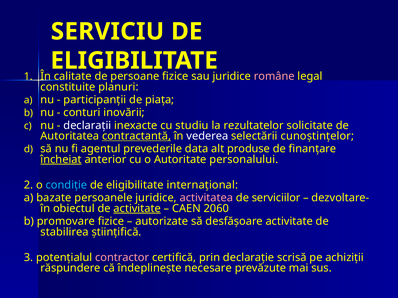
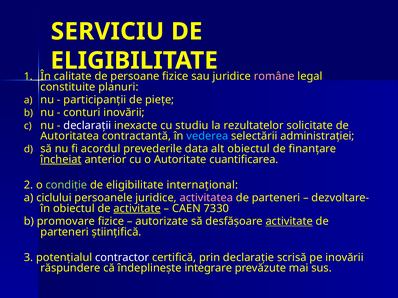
piaţa: piaţa -> pieţe (160, 100)
contractantă underline: present -> none (137, 136)
vederea colour: white -> light blue (207, 136)
cunoştinţelor: cunoştinţelor -> administraţiei (317, 136)
agentul: agentul -> acordul (101, 149)
alt produse: produse -> obiectul (248, 149)
personalului: personalului -> cuantificarea (244, 160)
condiţie colour: light blue -> light green (66, 185)
bazate: bazate -> ciclului (54, 198)
serviciilor: serviciilor -> parteneri (276, 198)
2060: 2060 -> 7330 (216, 209)
activitate underline: none -> present (289, 222)
stabilirea: stabilirea -> parteneri (65, 232)
contractor colour: pink -> white (122, 258)
pe achiziţii: achiziţii -> inovării (345, 258)
necesare: necesare -> integrare (208, 269)
